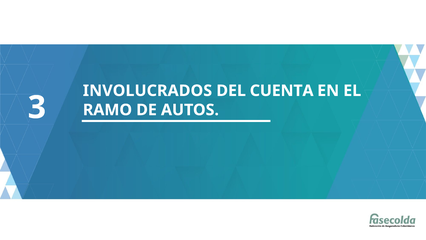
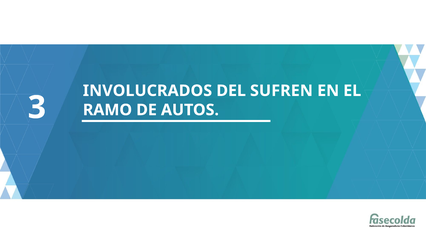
CUENTA: CUENTA -> SUFREN (281, 91)
